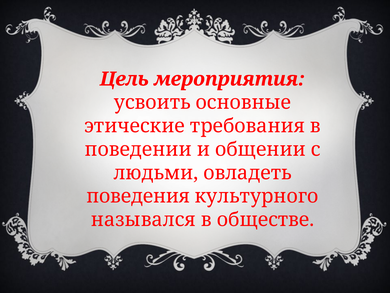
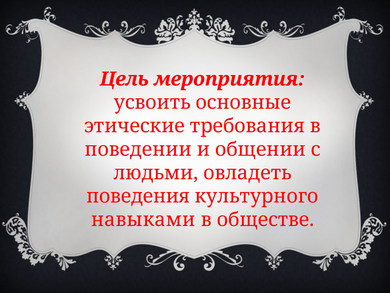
назывался: назывался -> навыками (143, 219)
